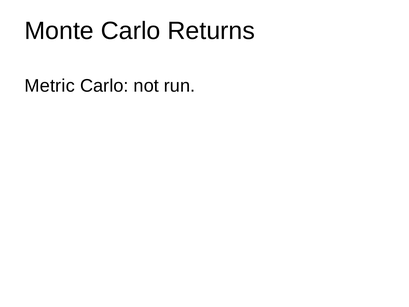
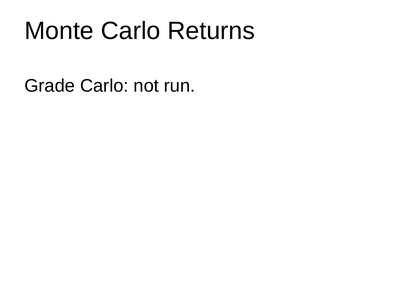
Metric: Metric -> Grade (50, 86)
